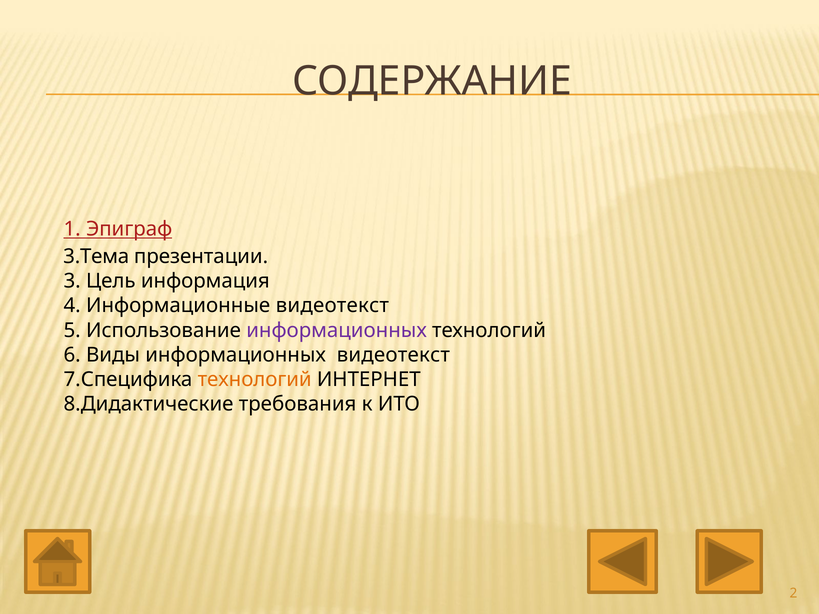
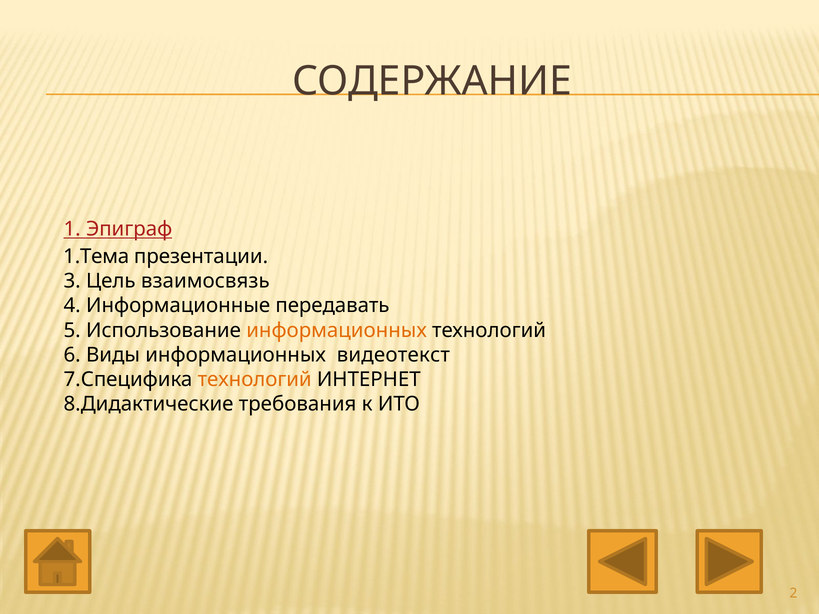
3.Тема: 3.Тема -> 1.Тема (96, 257)
информация: информация -> взаимосвязь (205, 281)
Информационные видеотекст: видеотекст -> передавать (332, 306)
информационных colour: purple -> orange (337, 330)
